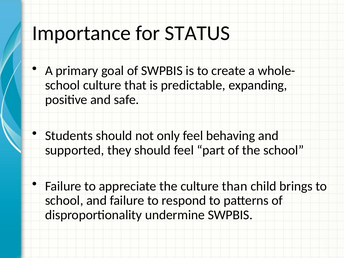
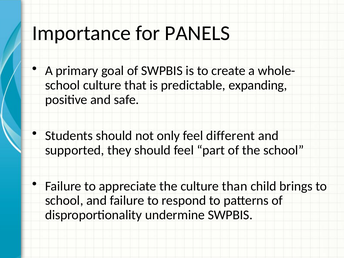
STATUS: STATUS -> PANELS (197, 33)
behaving: behaving -> different (231, 136)
